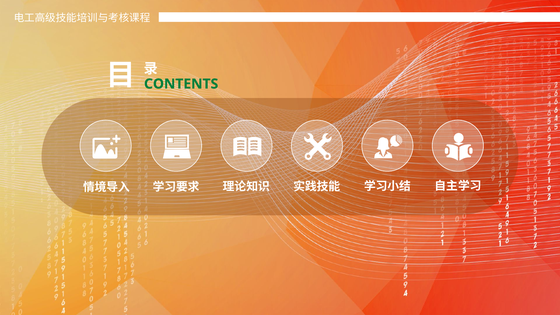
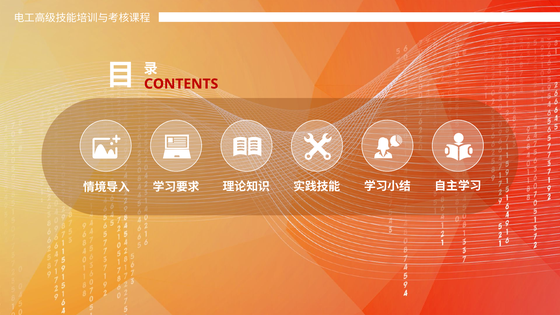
CONTENTS colour: green -> red (181, 84)
